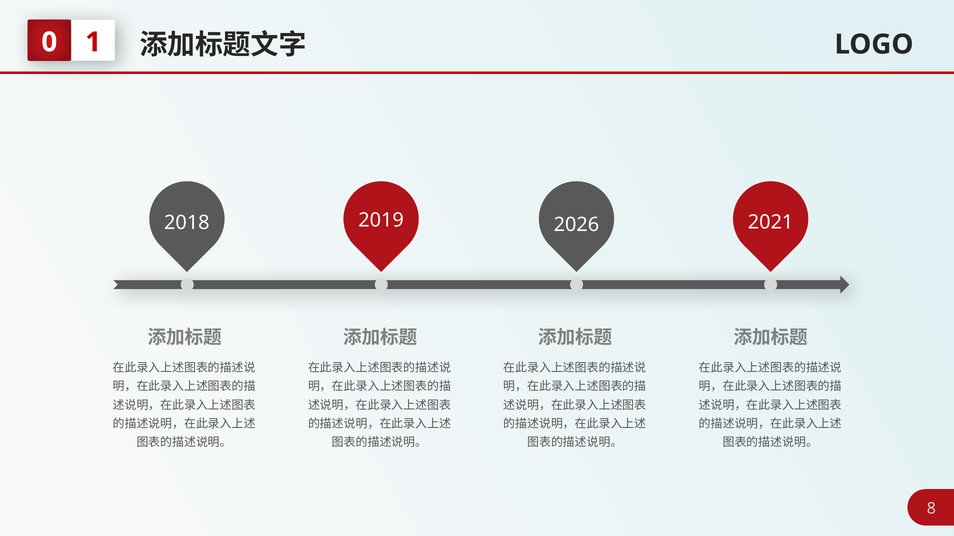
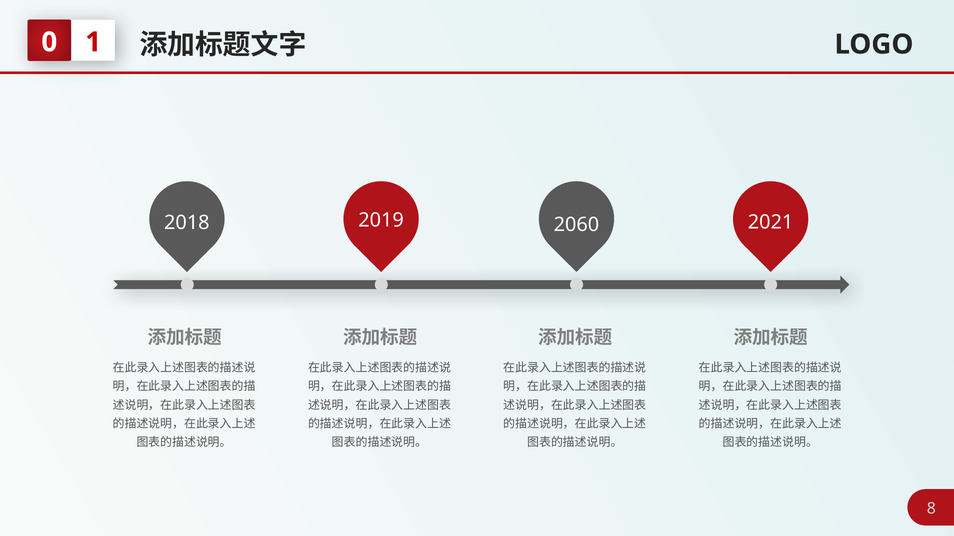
2026: 2026 -> 2060 (576, 225)
